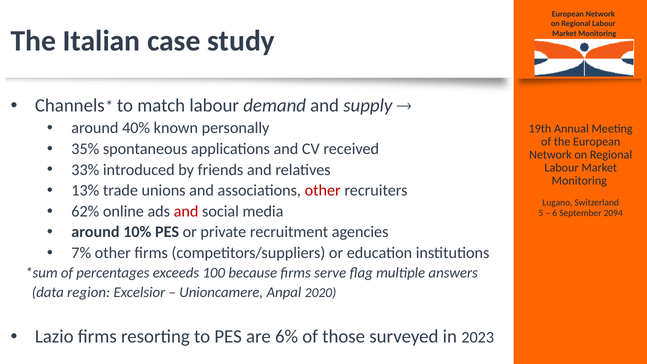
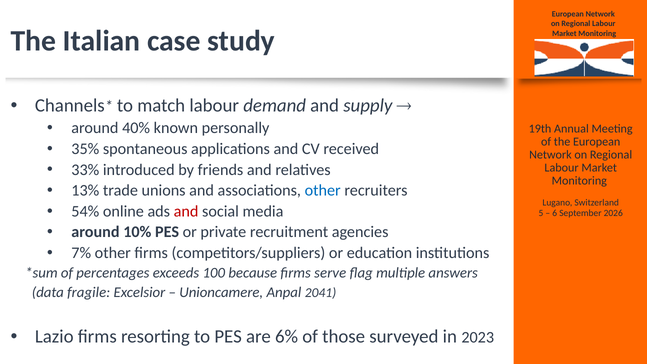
other colour: red -> blue (323, 190)
62%: 62% -> 54% (85, 211)
2094: 2094 -> 2026 (613, 213)
region: region -> fragile (89, 292)
2020: 2020 -> 2041 (321, 293)
